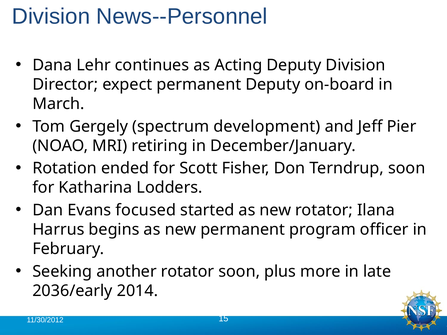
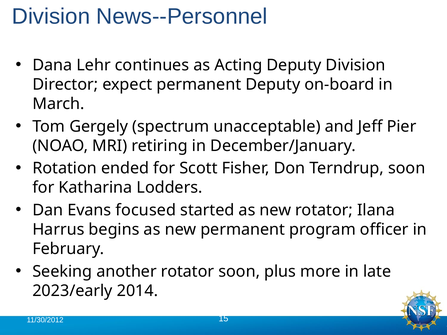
development: development -> unacceptable (267, 126)
2036/early: 2036/early -> 2023/early (72, 291)
